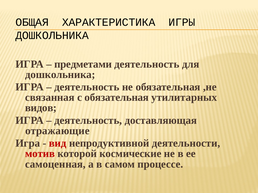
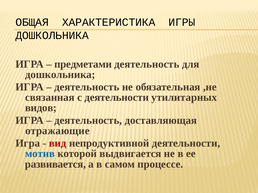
с обязательная: обязательная -> деятельности (117, 98)
мотив colour: red -> blue (40, 154)
космические: космические -> выдвигается (130, 154)
самоценная: самоценная -> развивается (55, 164)
